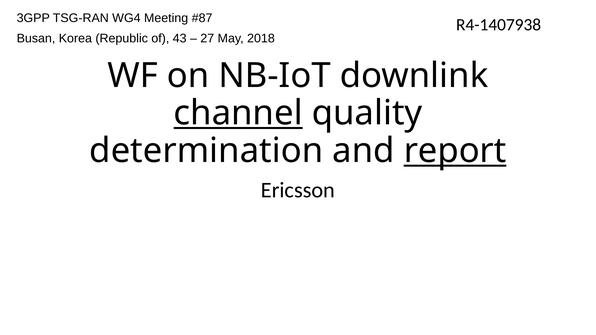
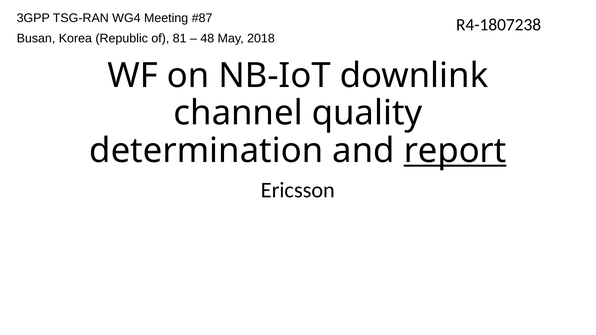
R4-1407938: R4-1407938 -> R4-1807238 (499, 25)
43: 43 -> 81 (180, 38)
27: 27 -> 48 (207, 38)
channel underline: present -> none (238, 113)
